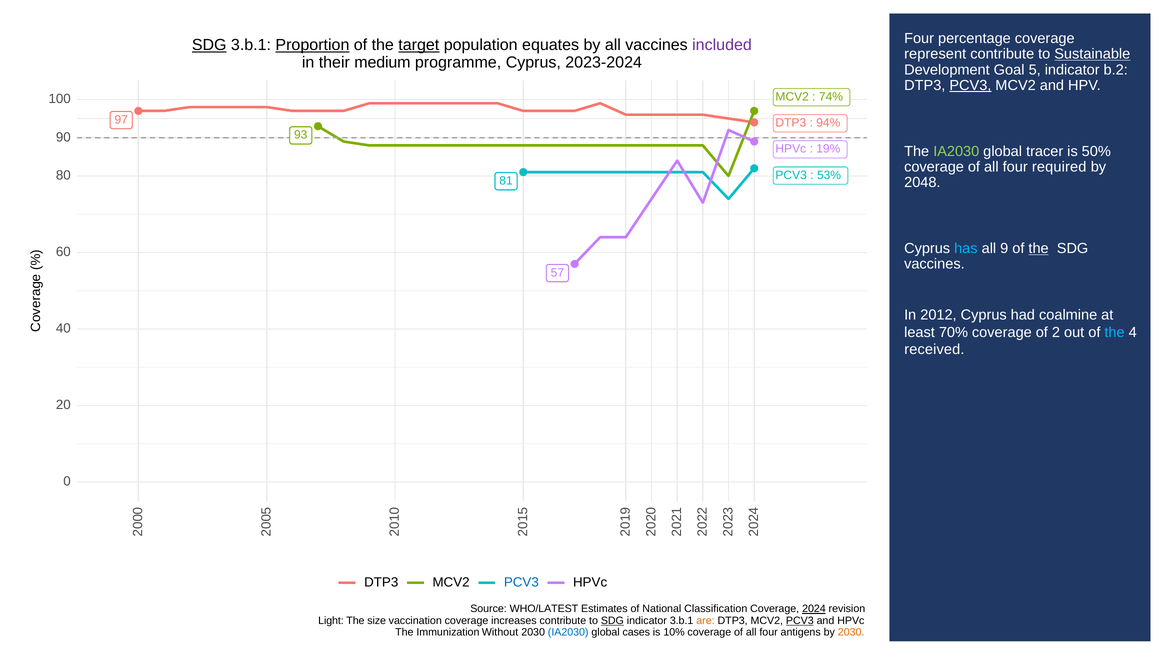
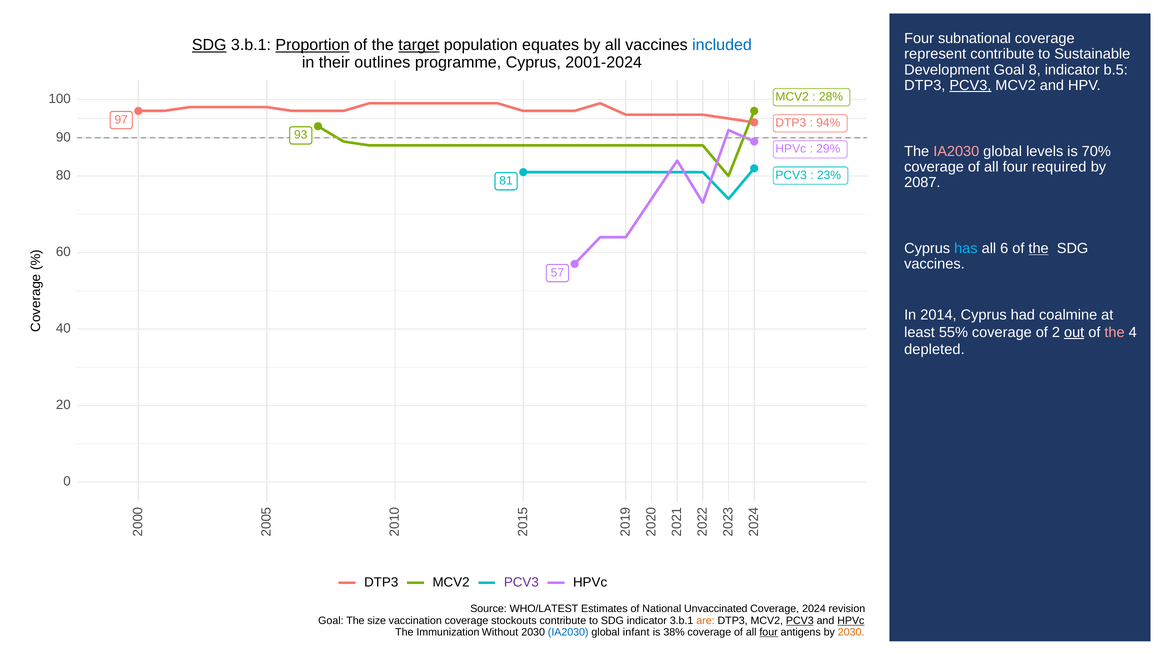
percentage: percentage -> subnational (975, 38)
included colour: purple -> blue (722, 45)
Sustainable underline: present -> none (1092, 54)
medium: medium -> outlines (382, 62)
2023-2024: 2023-2024 -> 2001-2024 (604, 62)
Goal 5: 5 -> 8 (1035, 70)
b.2: b.2 -> b.5 (1116, 70)
74%: 74% -> 28% (831, 97)
19%: 19% -> 29% (828, 149)
IA2030 colour: light green -> pink (956, 151)
tracer: tracer -> levels (1045, 151)
50%: 50% -> 70% (1096, 151)
53%: 53% -> 23% (829, 175)
2048: 2048 -> 2087 (922, 183)
all 9: 9 -> 6 (1004, 249)
2012: 2012 -> 2014 (938, 315)
70%: 70% -> 55% (953, 332)
out underline: none -> present (1074, 332)
the colour: light blue -> pink (1115, 332)
received: received -> depleted (934, 350)
PCV3 colour: blue -> purple (521, 583)
Classification: Classification -> Unvaccinated (716, 609)
2024 underline: present -> none (814, 609)
Light: Light -> Goal (331, 621)
increases: increases -> stockouts (514, 621)
SDG underline: present -> none (612, 621)
HPVc underline: none -> present (851, 621)
cases: cases -> infant (636, 632)
10%: 10% -> 38% (674, 632)
four underline: none -> present (769, 632)
